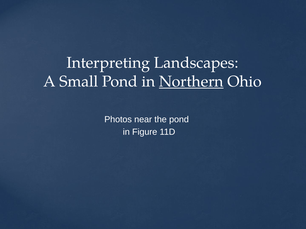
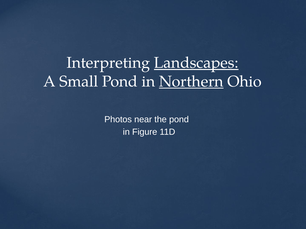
Landscapes underline: none -> present (196, 63)
